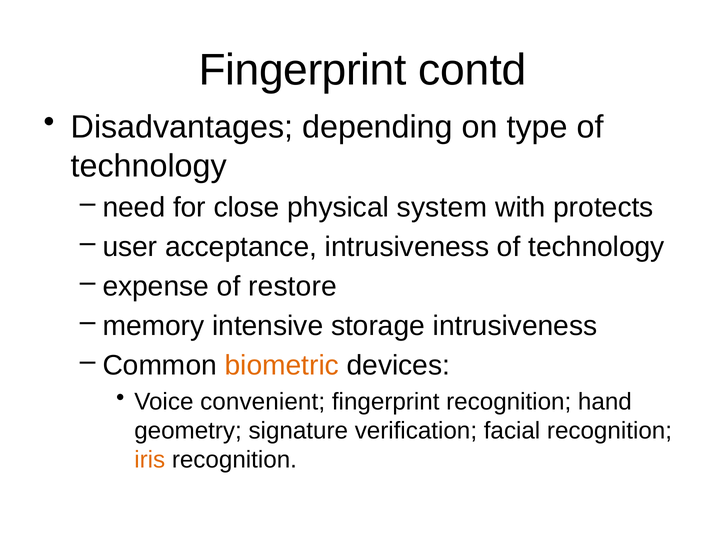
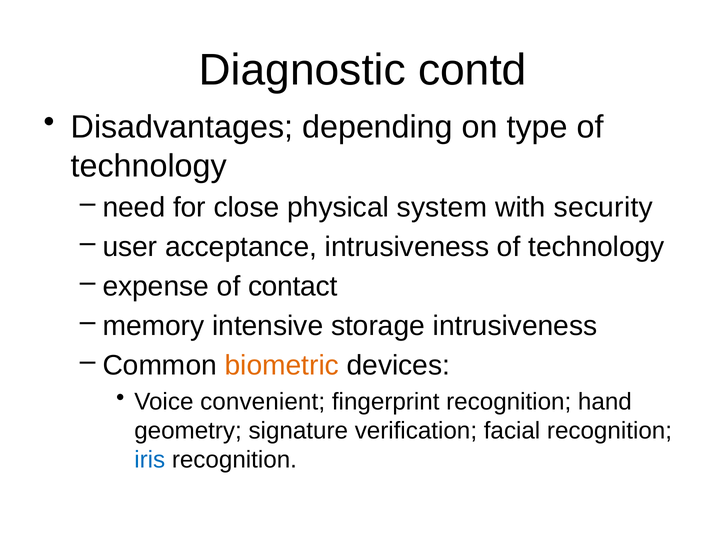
Fingerprint: Fingerprint -> Diagnostic (302, 70)
protects: protects -> security (603, 208)
restore: restore -> contact (293, 287)
iris colour: orange -> blue (150, 460)
